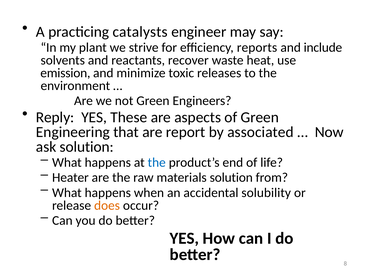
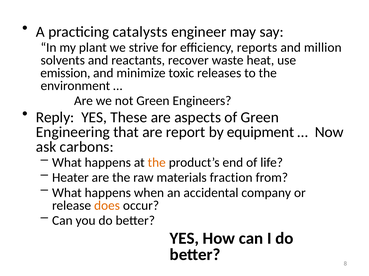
include: include -> million (323, 48)
associated: associated -> equipment (261, 132)
ask solution: solution -> carbons (87, 147)
the colour: blue -> orange (157, 163)
materials solution: solution -> fraction (231, 178)
solubility: solubility -> company (266, 193)
